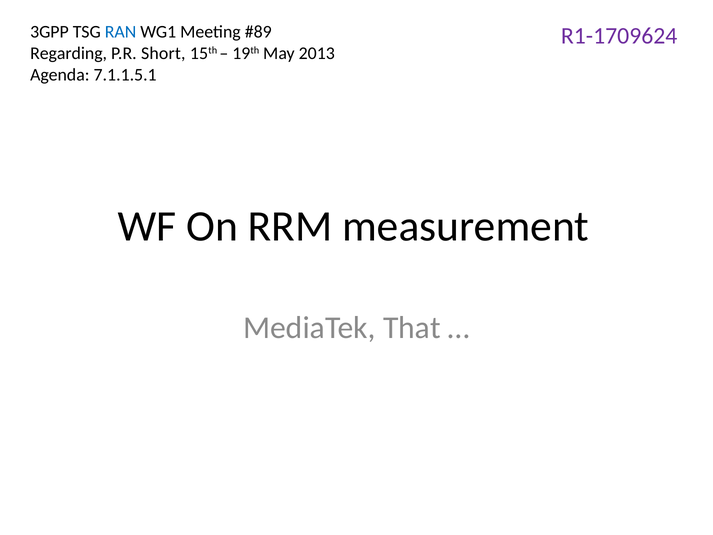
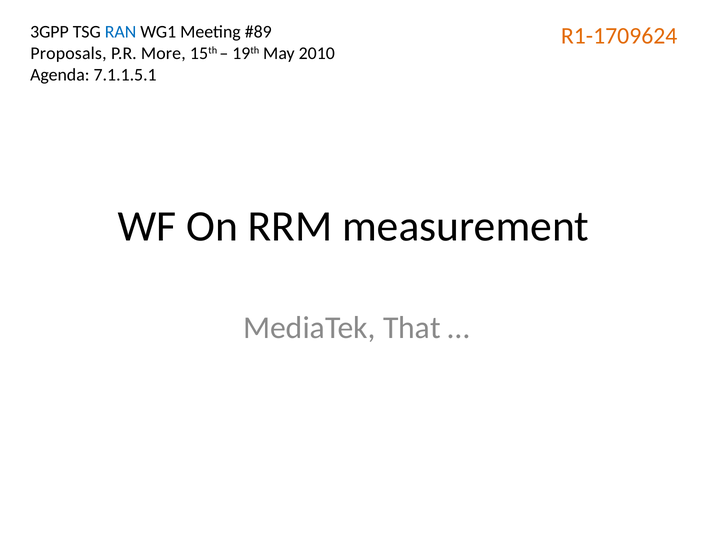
R1-1709624 colour: purple -> orange (619, 36)
Regarding: Regarding -> Proposals (68, 53)
Short: Short -> More (163, 53)
2013: 2013 -> 2010 (317, 53)
